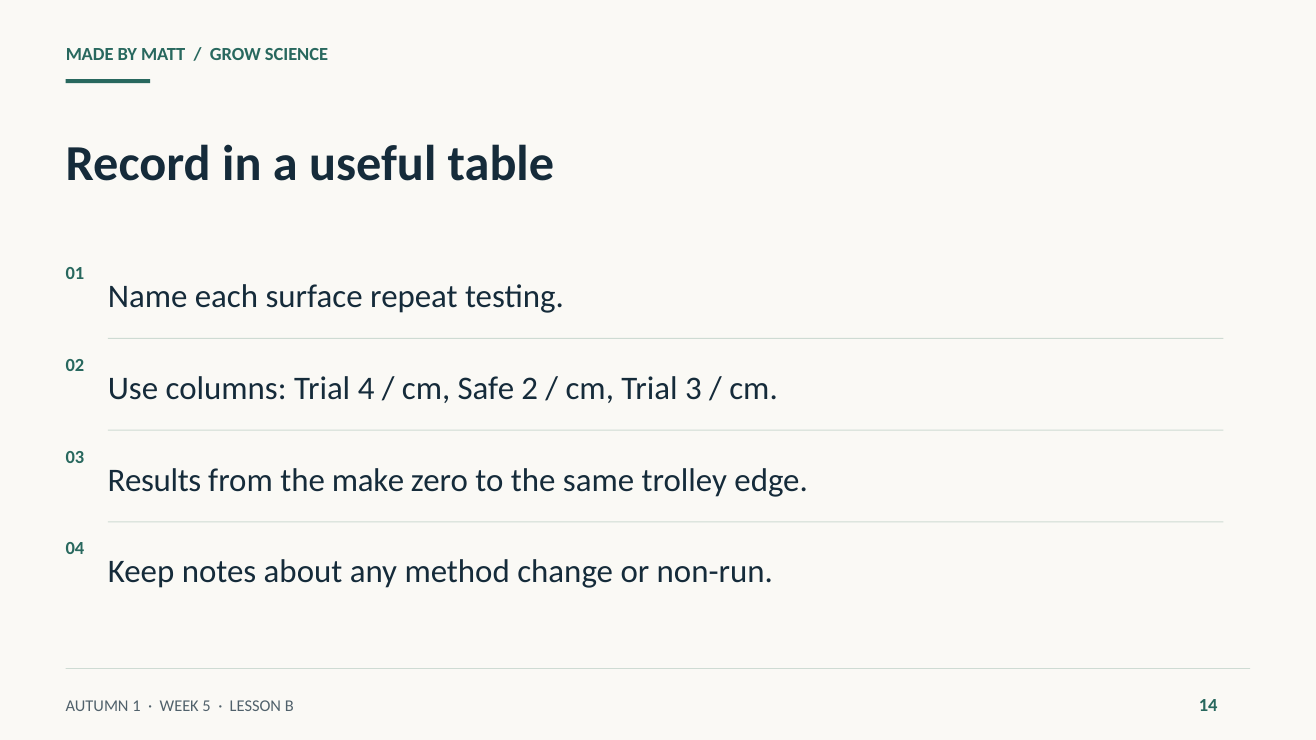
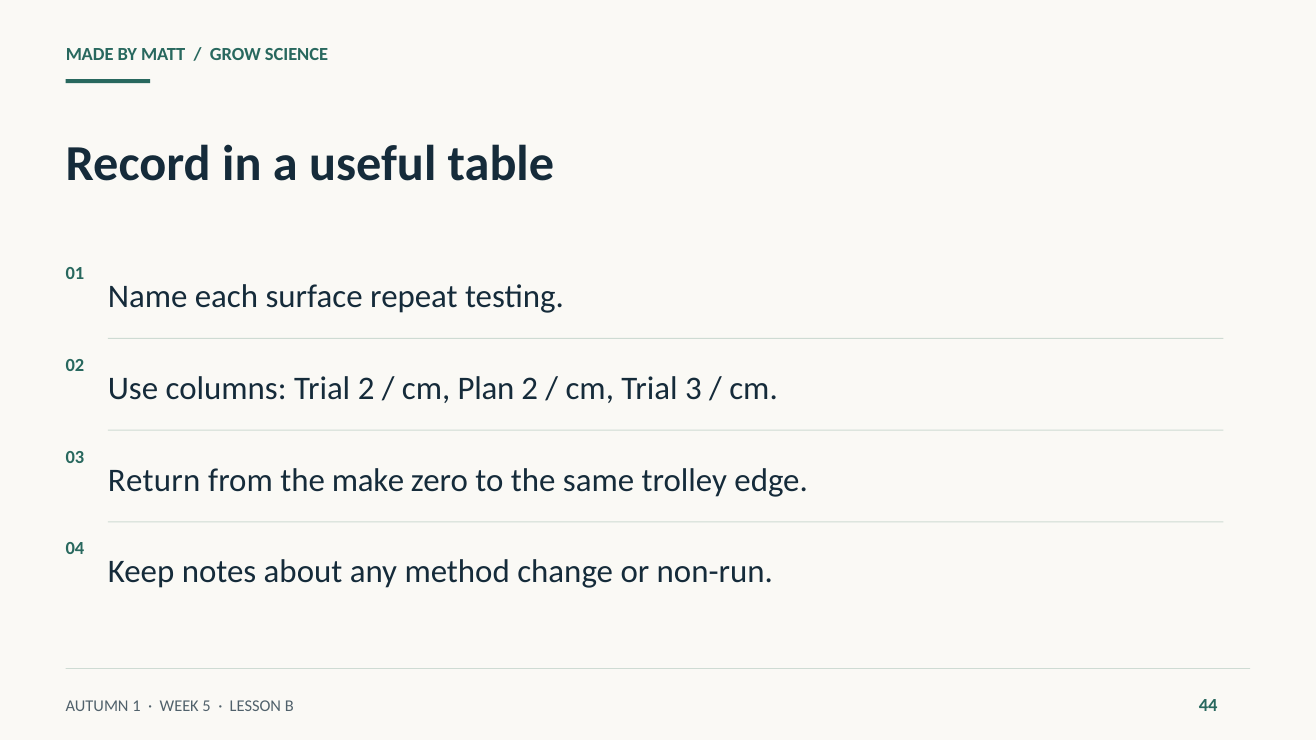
Trial 4: 4 -> 2 (366, 389)
Safe: Safe -> Plan (486, 389)
Results: Results -> Return (154, 480)
14: 14 -> 44 (1208, 706)
